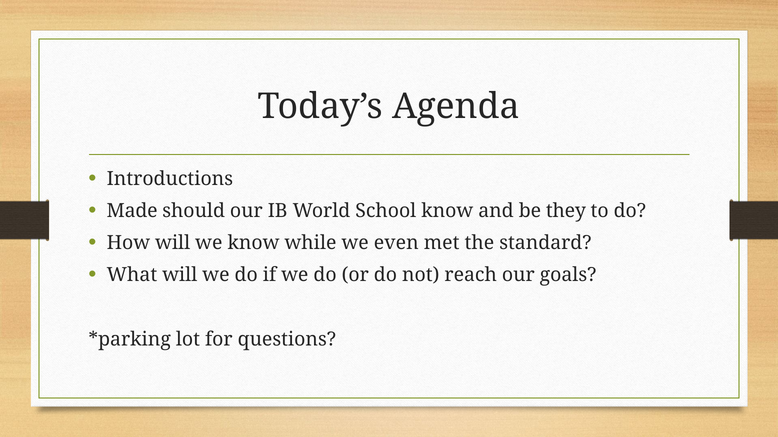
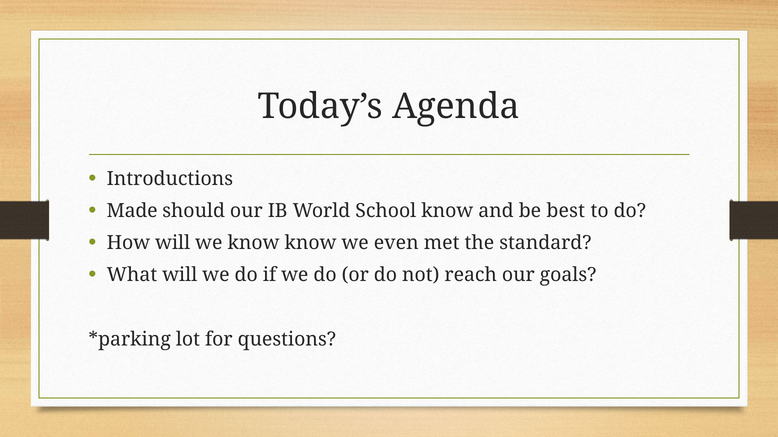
they: they -> best (566, 211)
know while: while -> know (311, 243)
